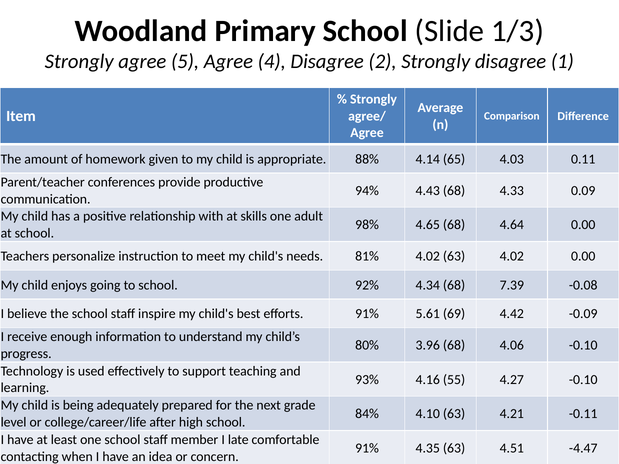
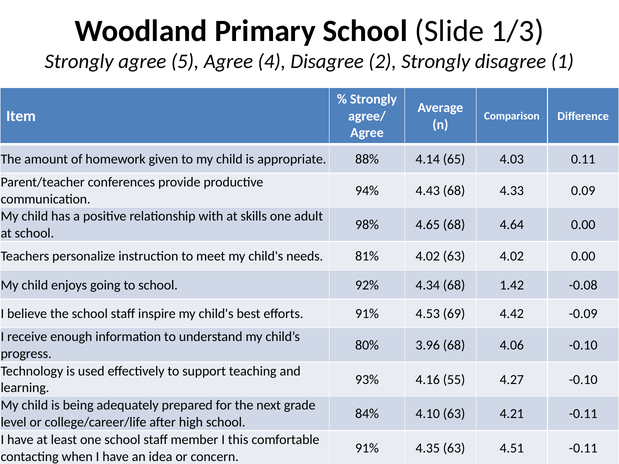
7.39: 7.39 -> 1.42 (512, 285)
5.61: 5.61 -> 4.53 (428, 314)
late: late -> this (238, 440)
4.51 -4.47: -4.47 -> -0.11 (583, 448)
